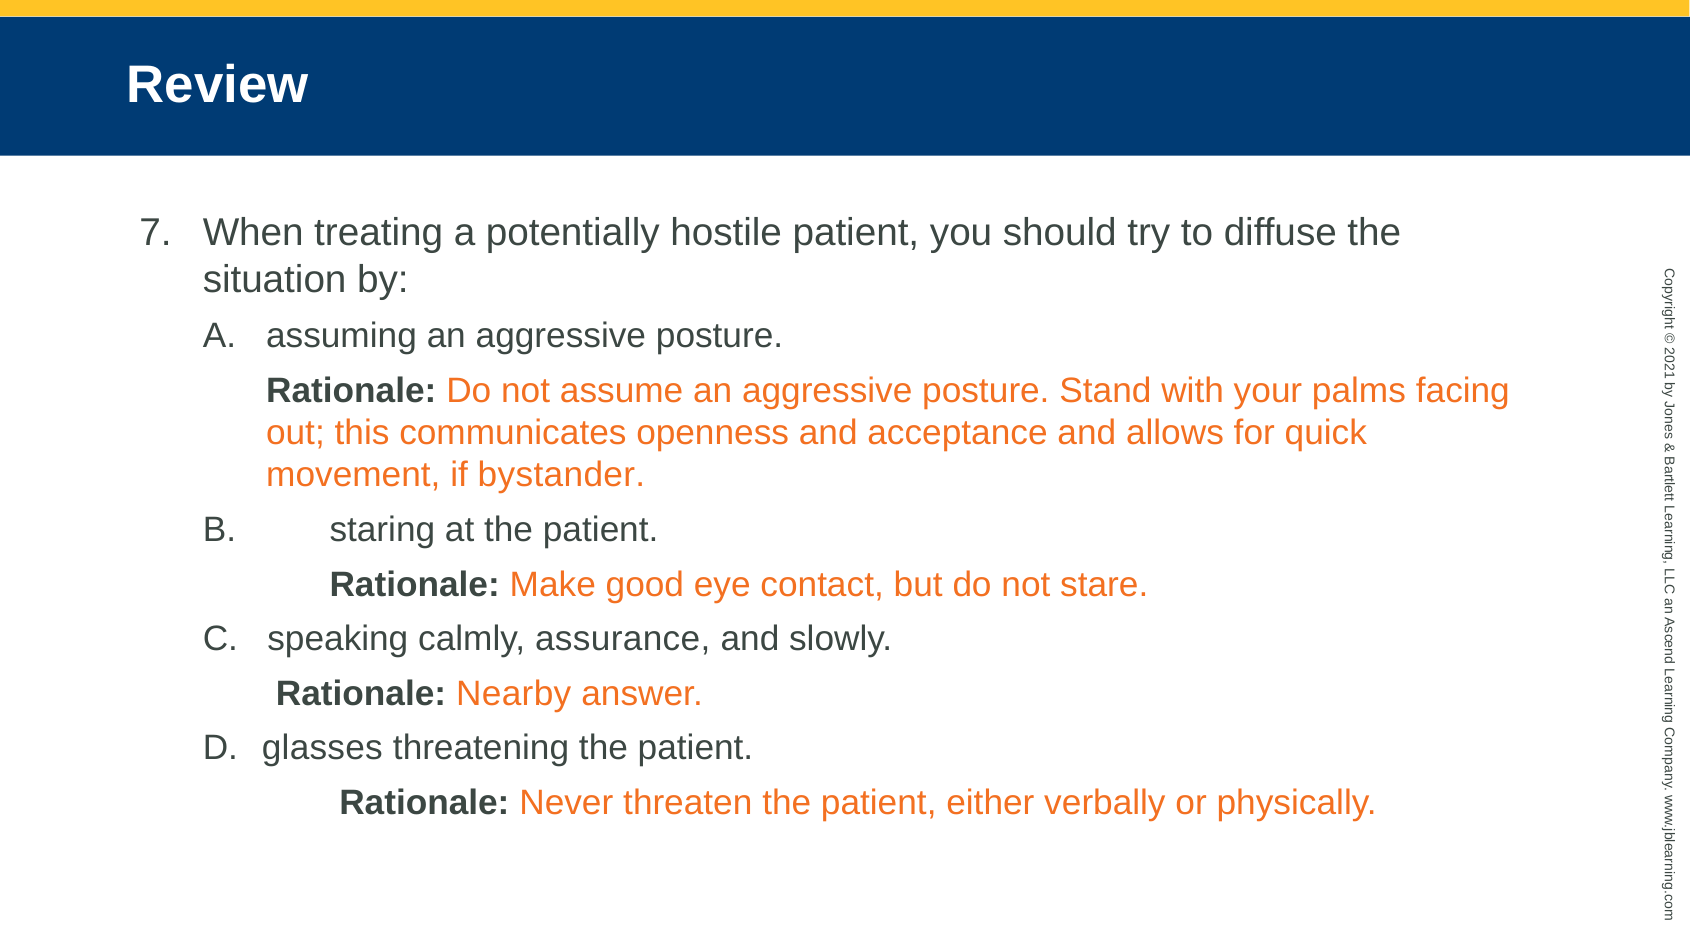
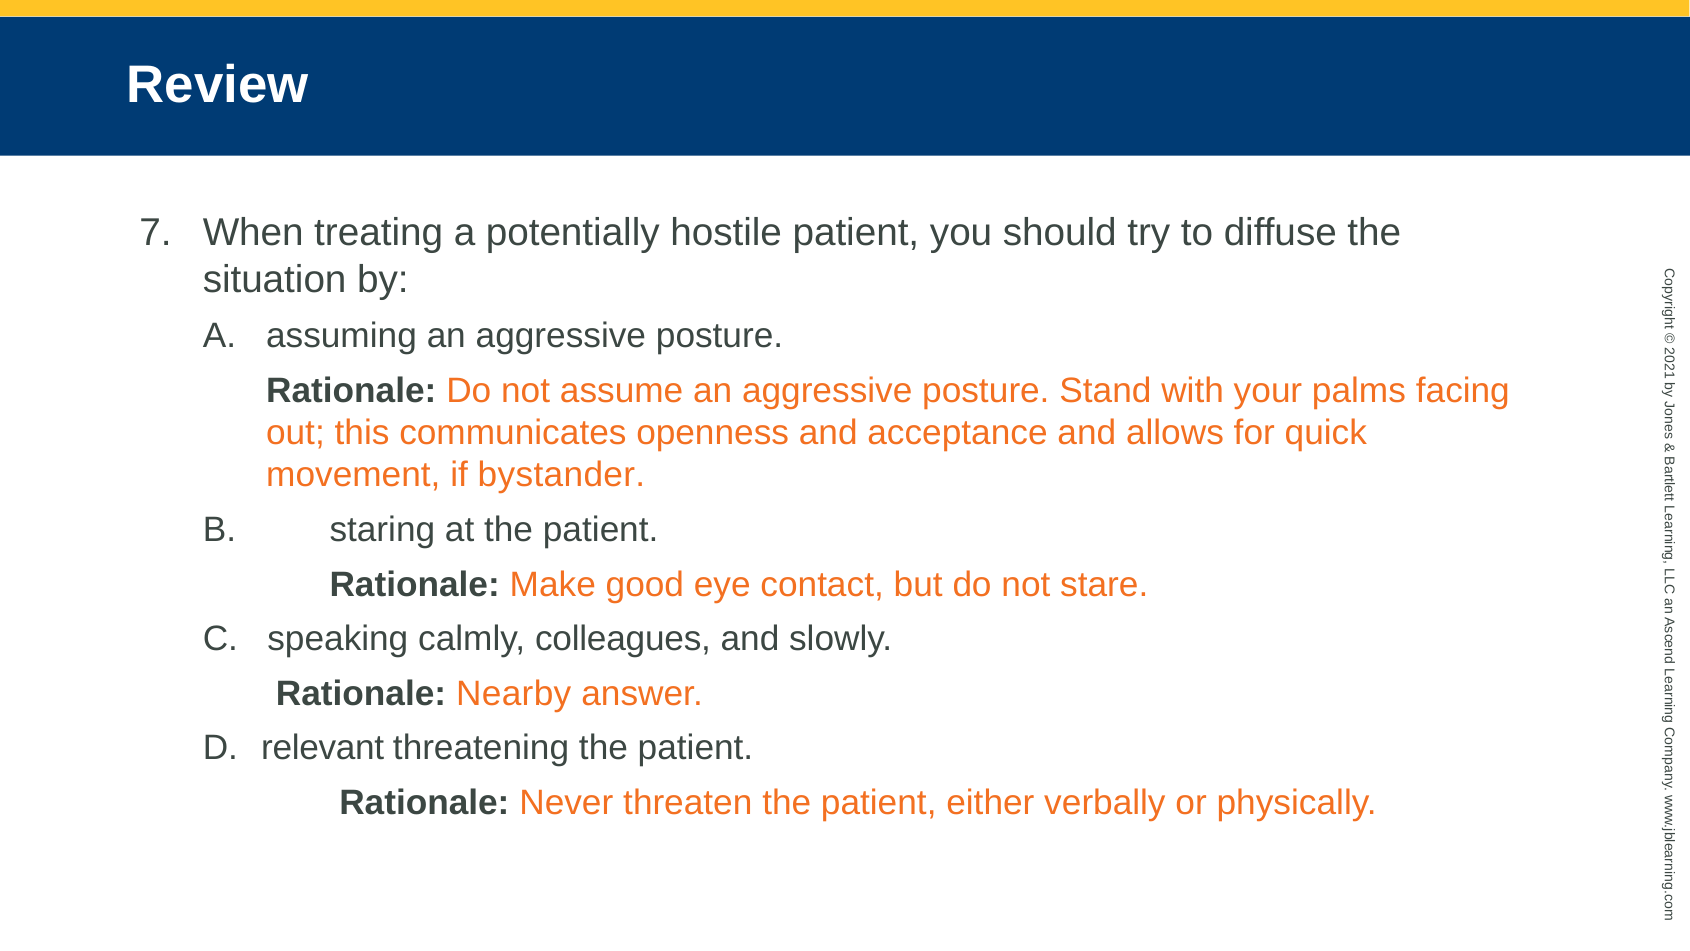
assurance: assurance -> colleagues (623, 639)
glasses: glasses -> relevant (323, 748)
